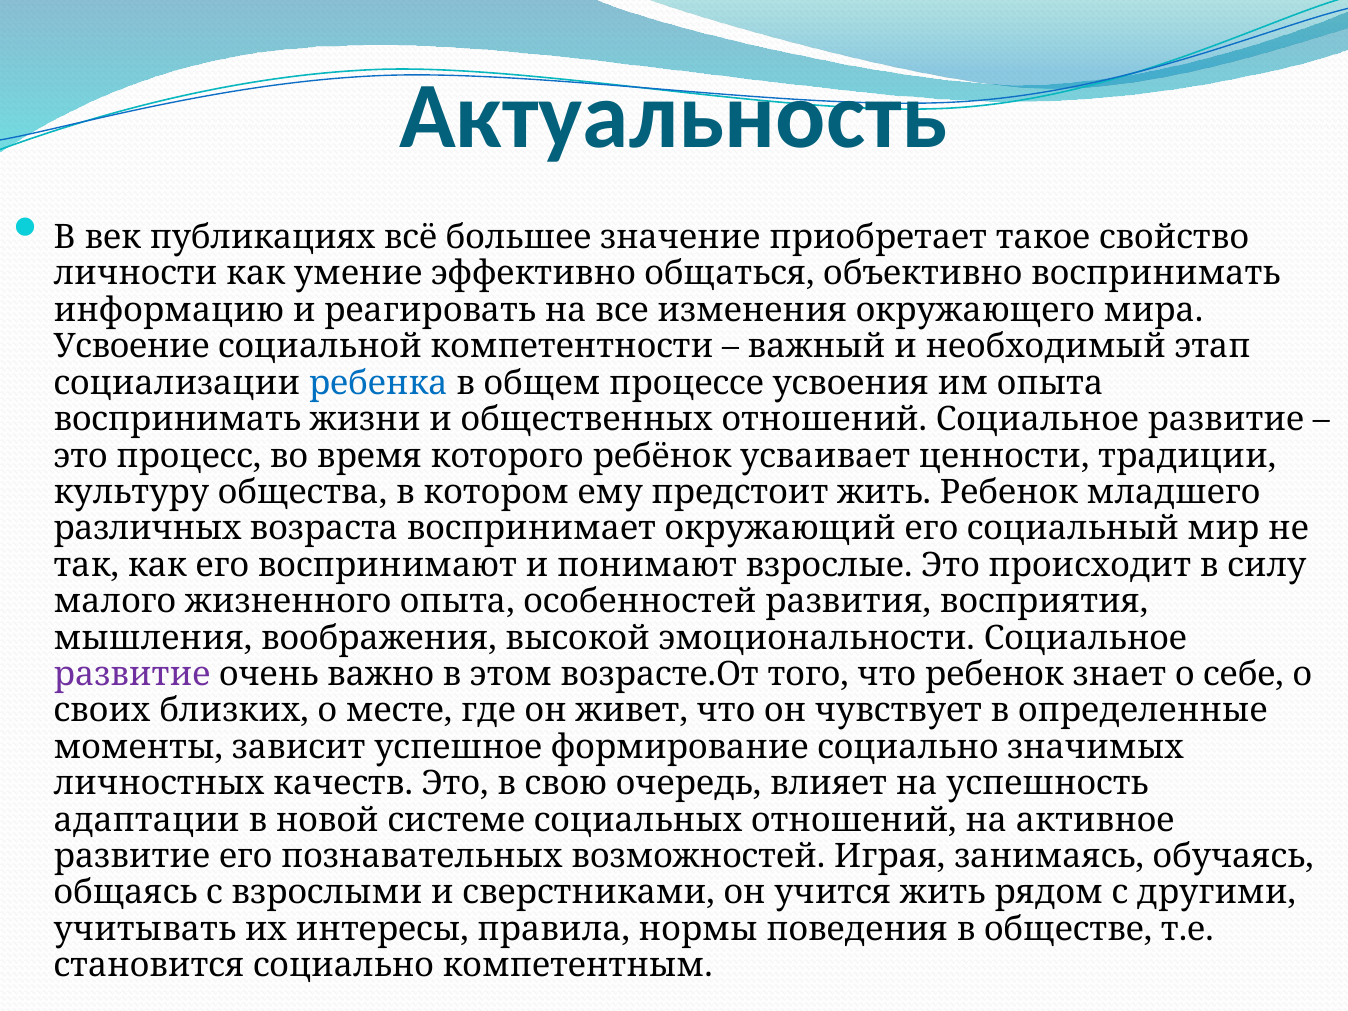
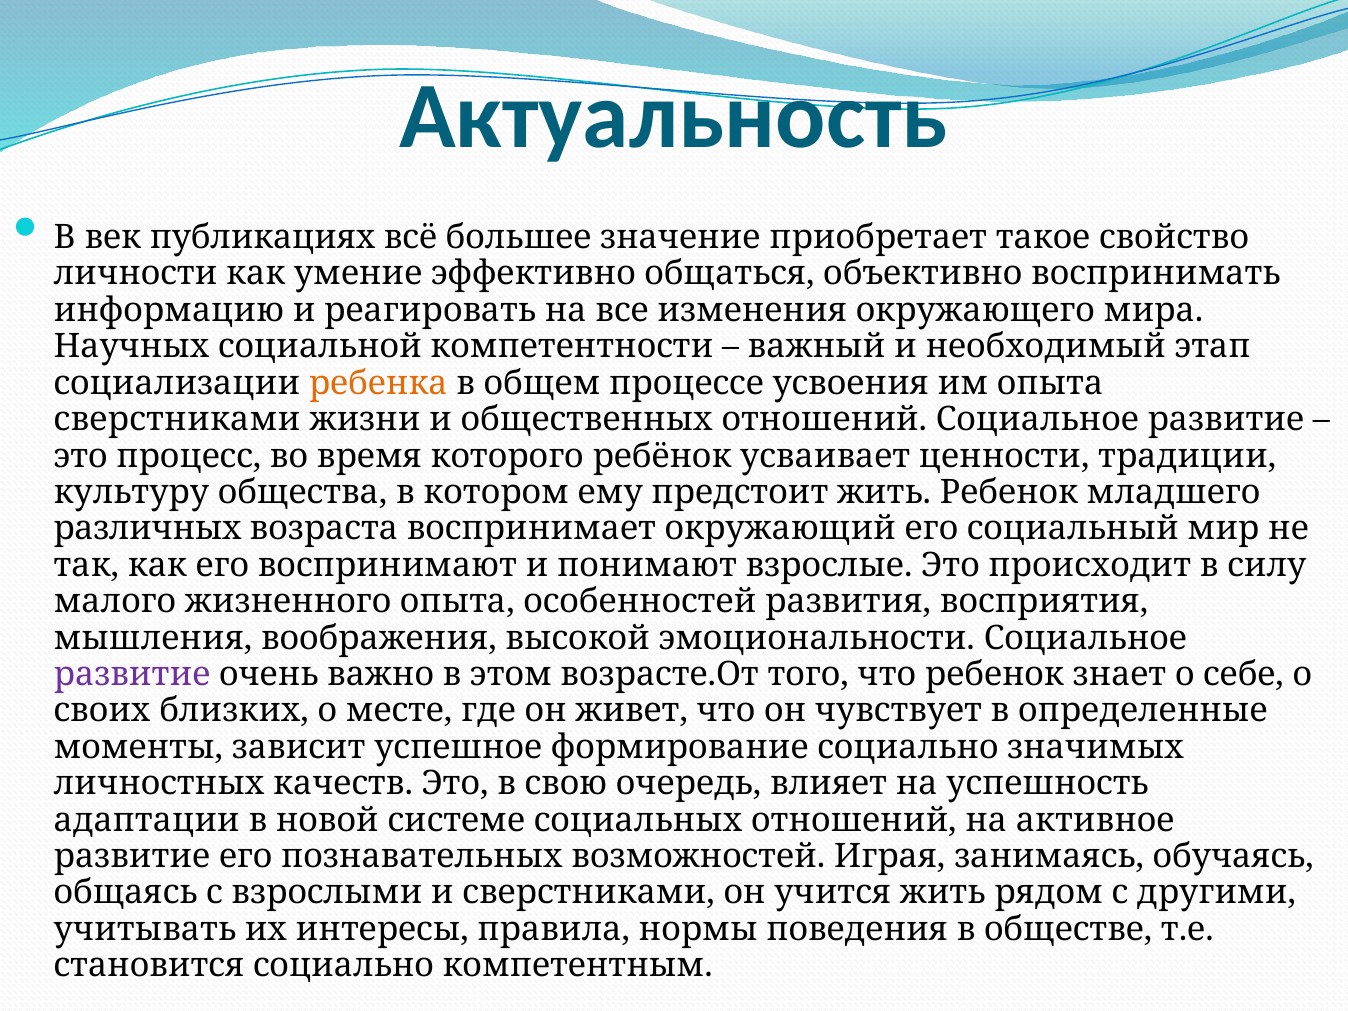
Усвоение: Усвоение -> Научных (132, 347)
ребенка colour: blue -> orange (378, 383)
воспринимать: воспринимать -> сверстниками (177, 419)
